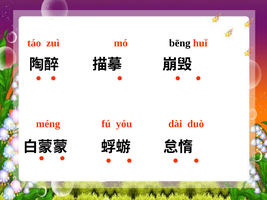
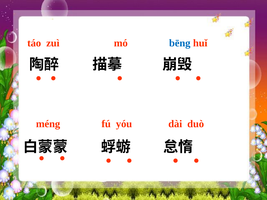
bēng colour: black -> blue (180, 43)
